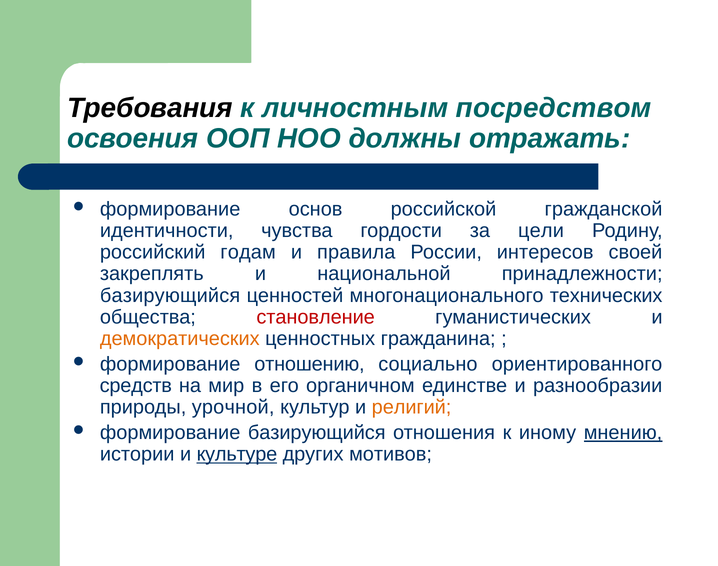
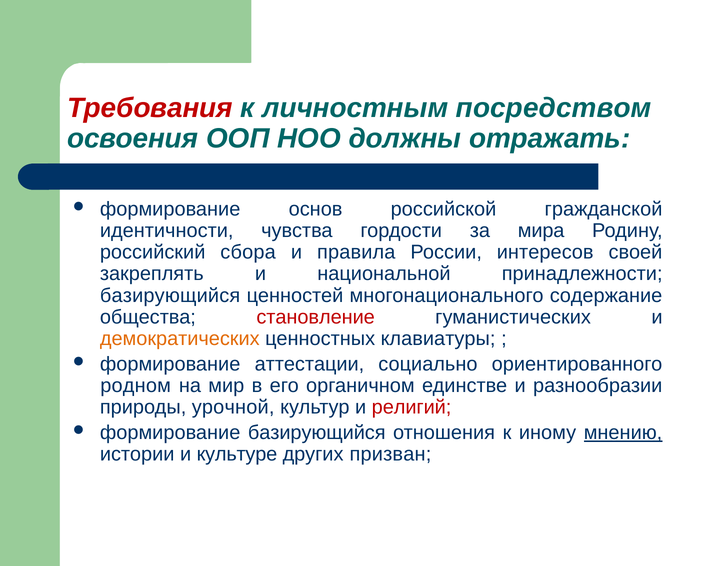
Требования colour: black -> red (150, 108)
цели: цели -> мира (541, 230)
годам: годам -> сбора (248, 252)
технических: технических -> содержание (606, 295)
гражданина: гражданина -> клавиатуры (438, 338)
отношению: отношению -> аттестации (309, 364)
средств: средств -> родном (136, 385)
религий colour: orange -> red (412, 407)
культуре underline: present -> none (237, 454)
мотивов: мотивов -> призван (390, 454)
